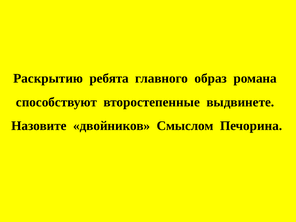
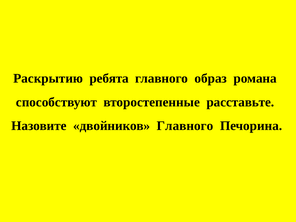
выдвинете: выдвинете -> расставьте (240, 102)
двойников Смыслом: Смыслом -> Главного (185, 126)
